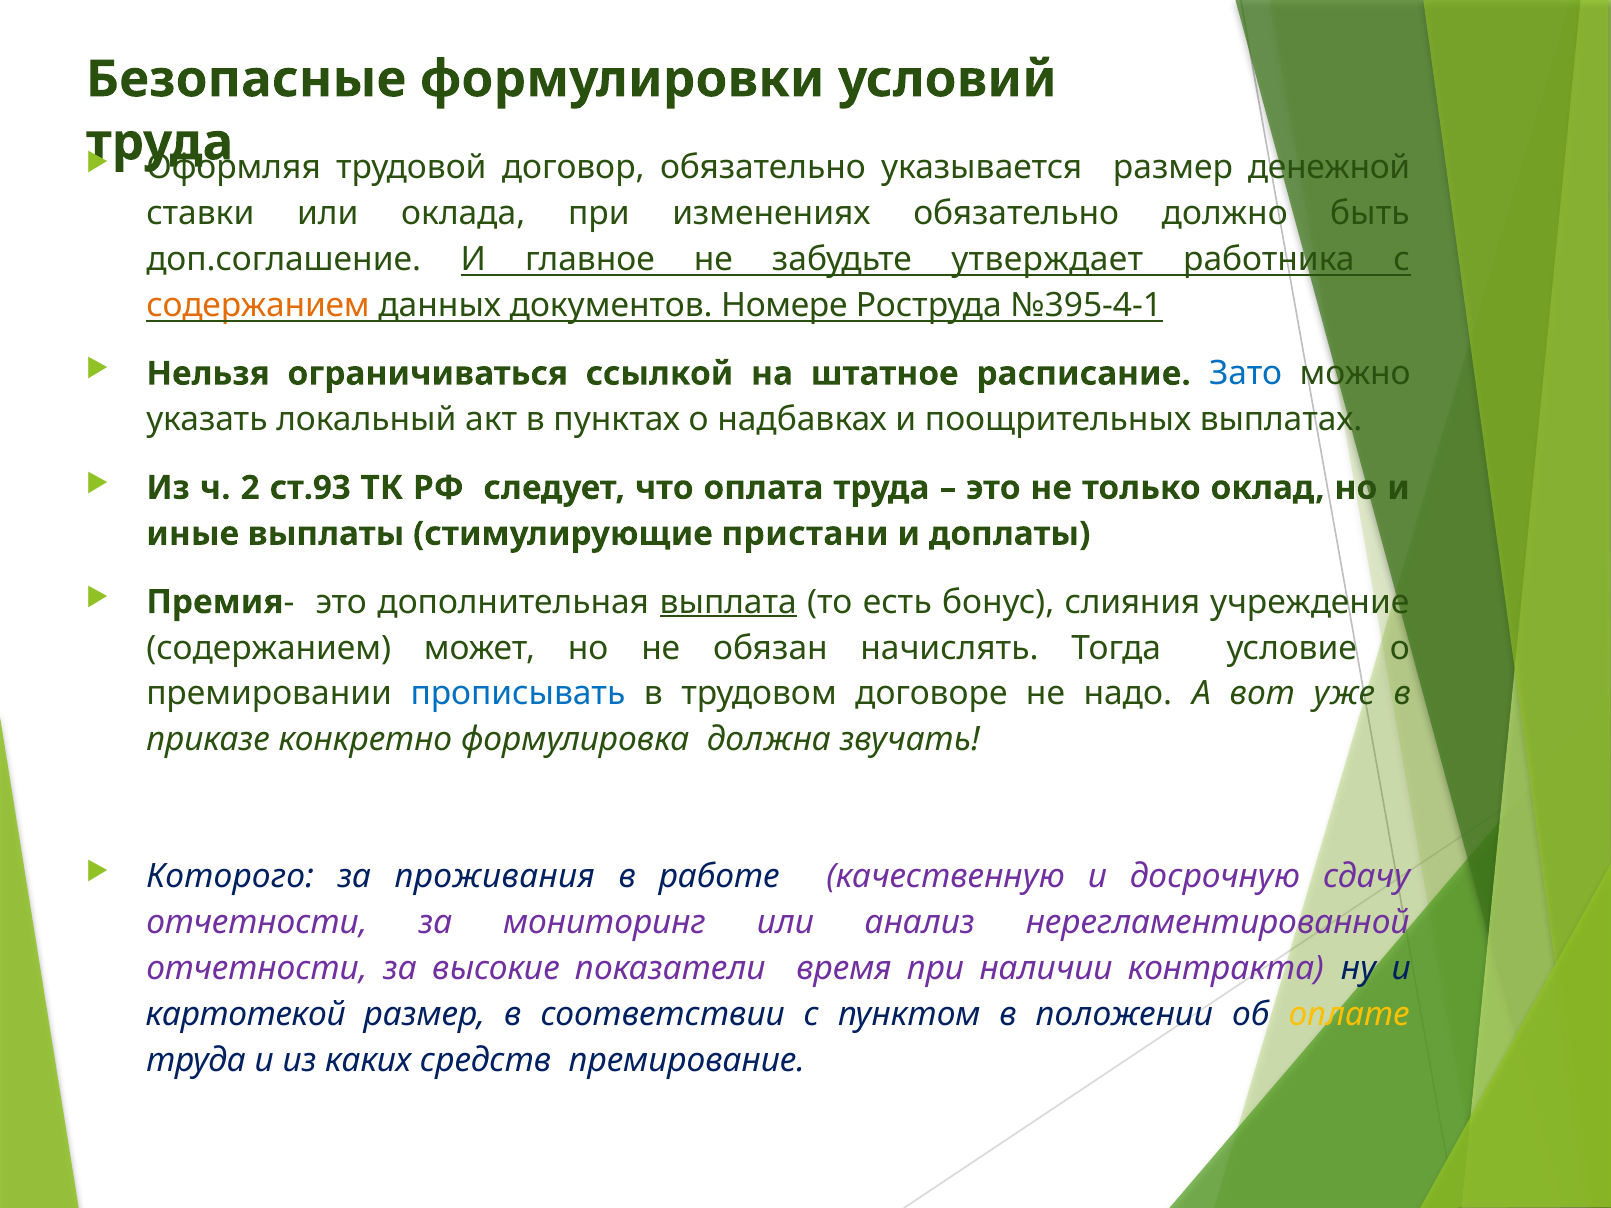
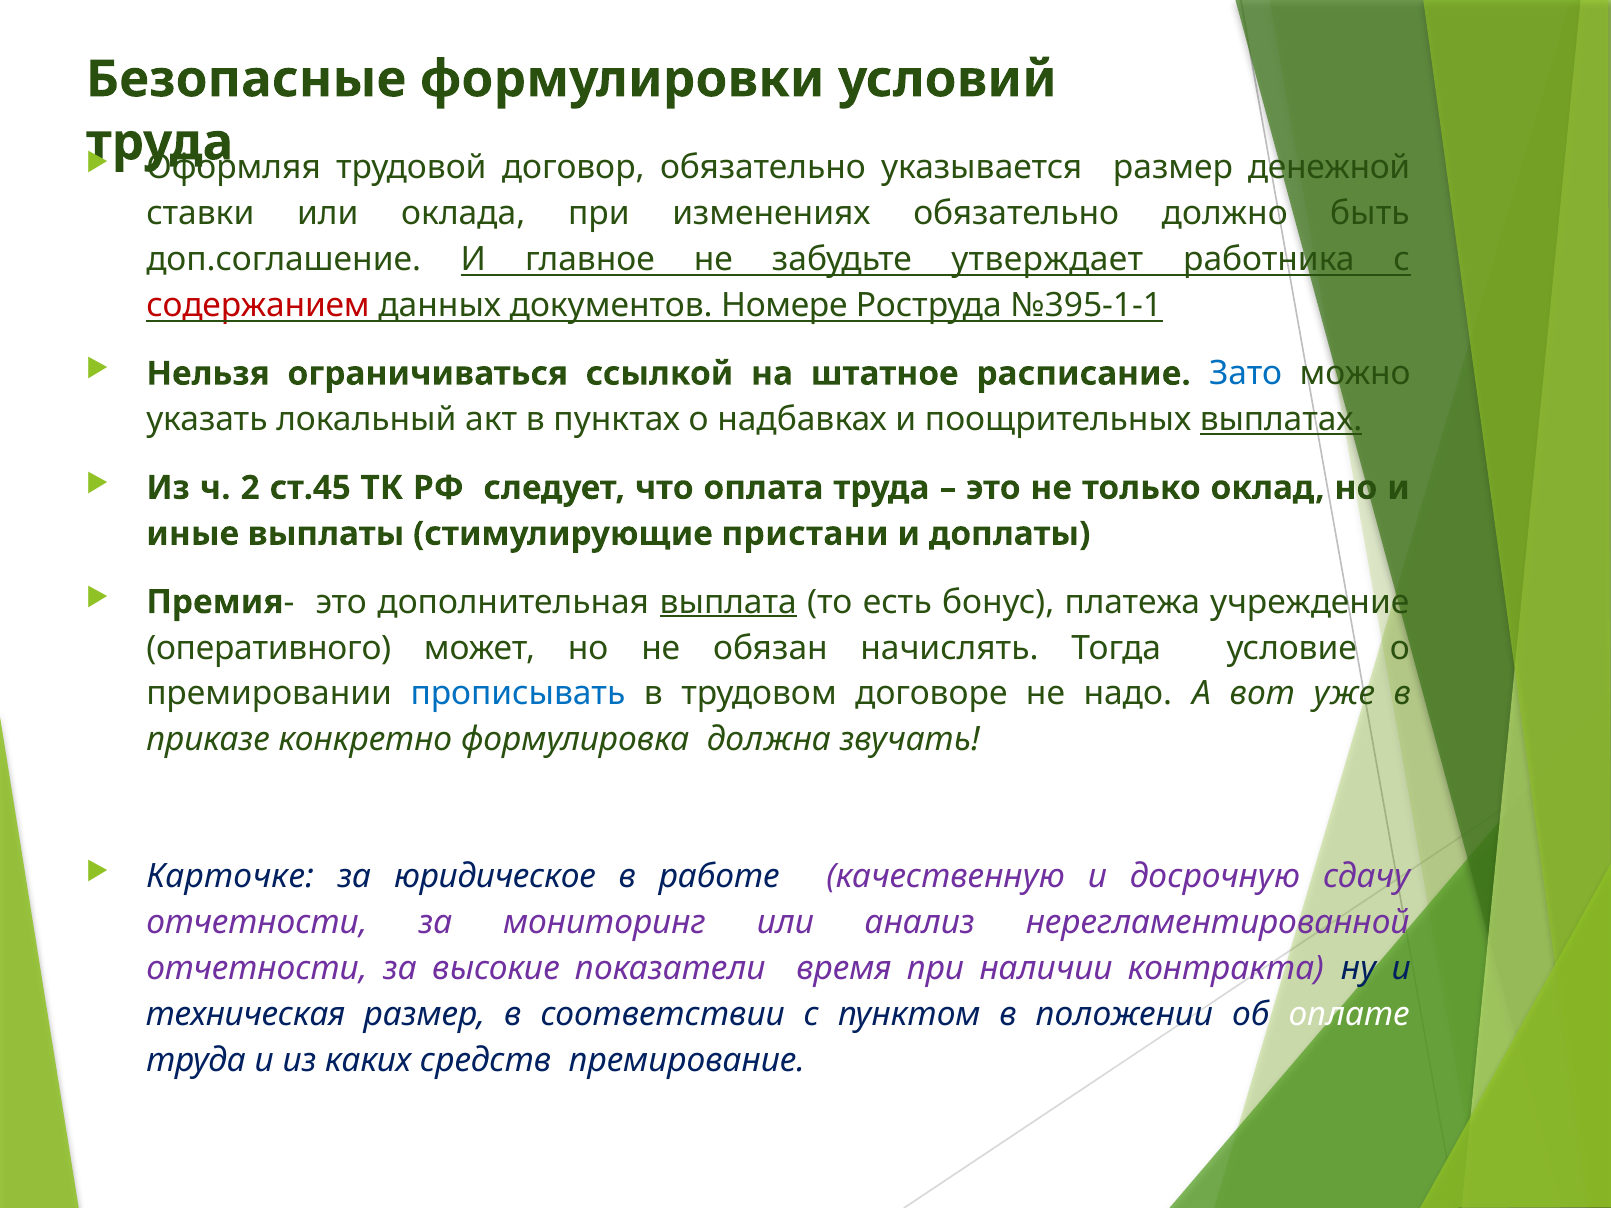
содержанием colour: orange -> red (258, 305)
№395-4-1: №395-4-1 -> №395-1-1 (1086, 305)
выплатах underline: none -> present (1281, 420)
ст.93: ст.93 -> ст.45 (310, 488)
слияния: слияния -> платежа (1132, 602)
содержанием: содержанием -> оперативного (269, 648)
Которого: Которого -> Карточке (230, 877)
проживания: проживания -> юридическое (495, 877)
картотекой: картотекой -> техническая (246, 1014)
оплате colour: yellow -> white (1349, 1014)
